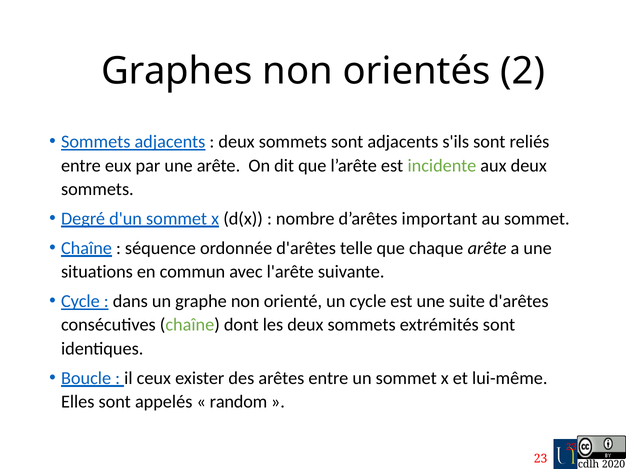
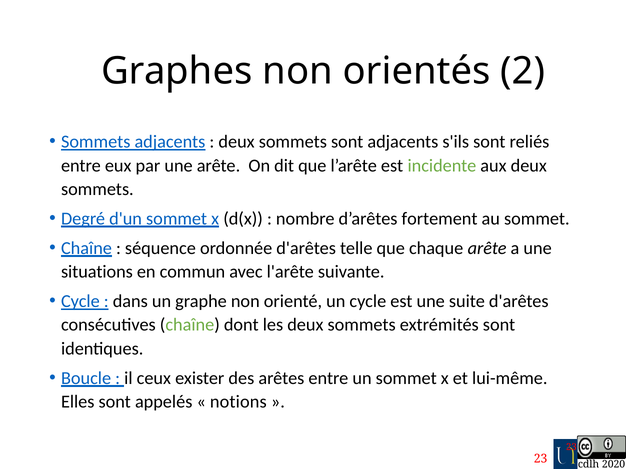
important: important -> fortement (440, 219)
random: random -> notions (238, 402)
